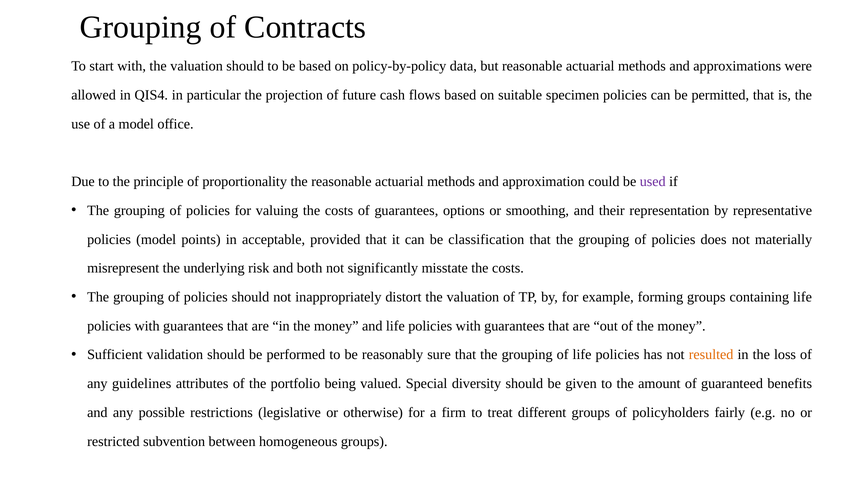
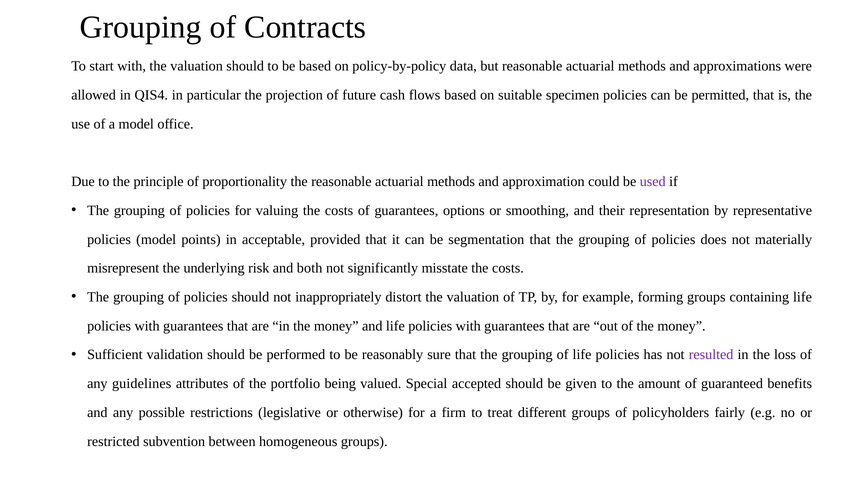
classification: classification -> segmentation (486, 239)
resulted colour: orange -> purple (711, 355)
diversity: diversity -> accepted (477, 384)
